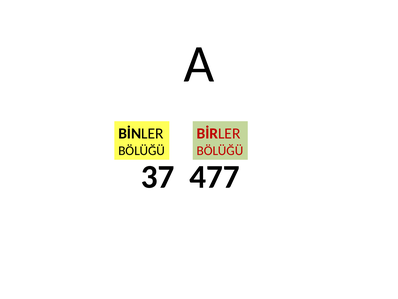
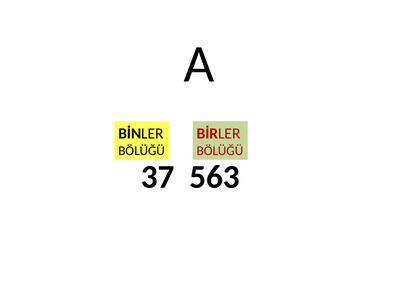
477: 477 -> 563 (215, 177)
